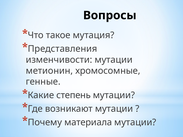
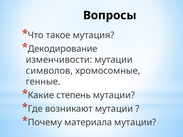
Представления: Представления -> Декодирование (63, 49)
метионин: метионин -> символов (49, 71)
